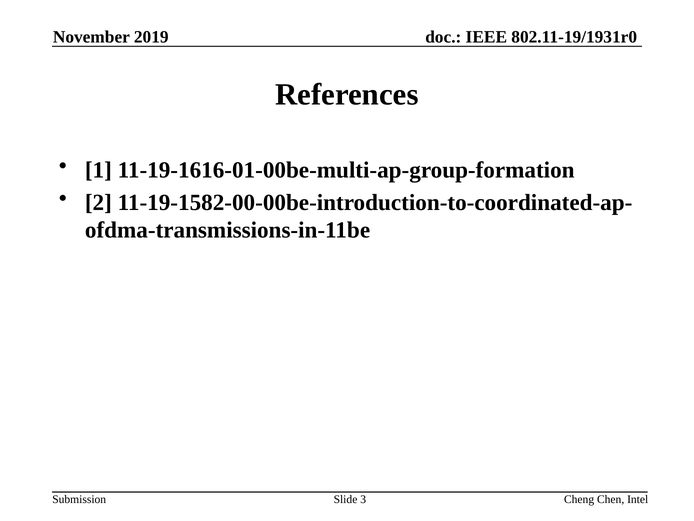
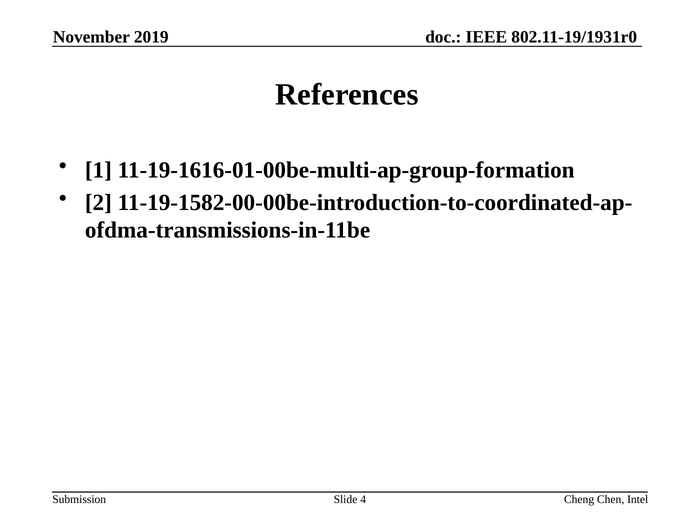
3: 3 -> 4 (363, 499)
